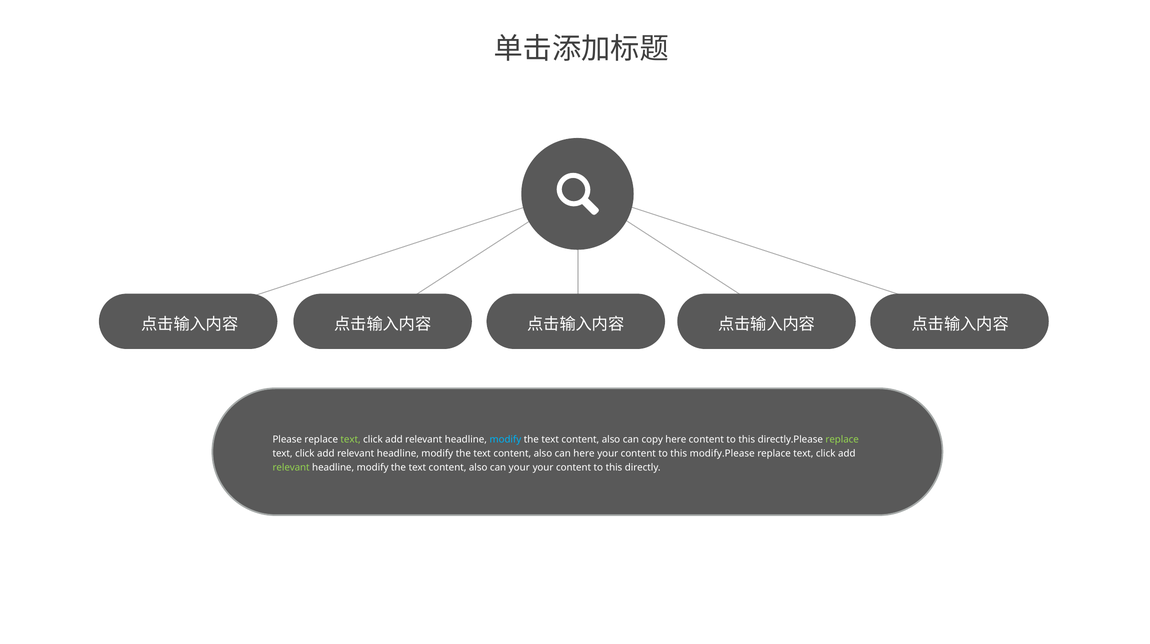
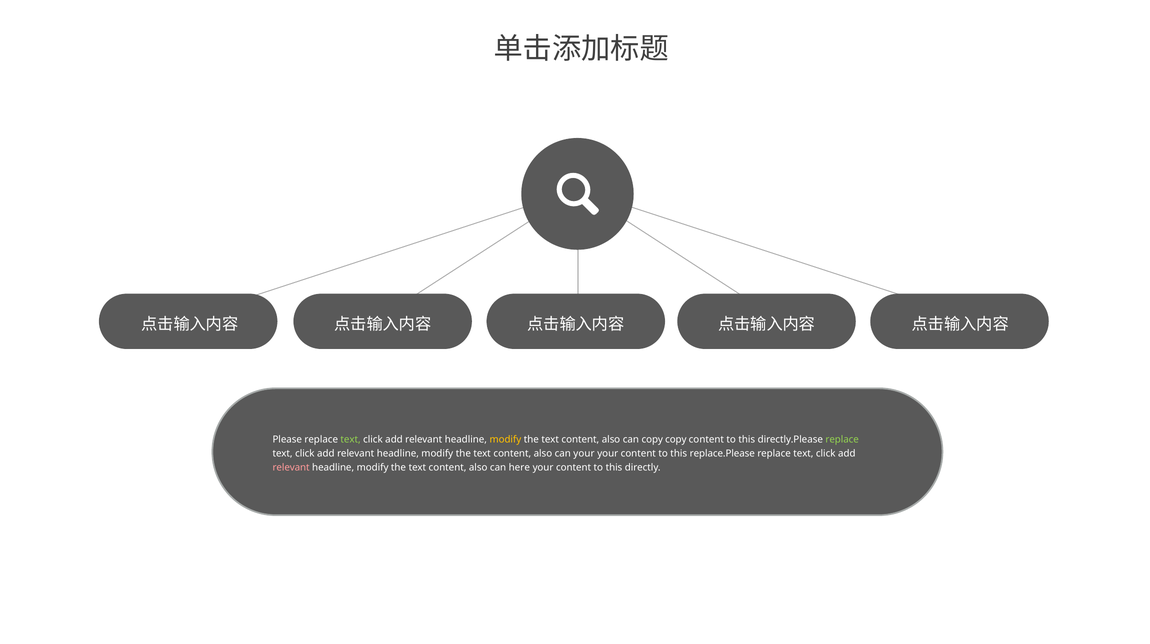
modify colour: light blue -> yellow (505, 440)
copy here: here -> copy (676, 440)
can here: here -> your (584, 454)
modify.Please: modify.Please -> replace.Please (722, 454)
relevant colour: light green -> pink (291, 468)
can your: your -> here (519, 468)
